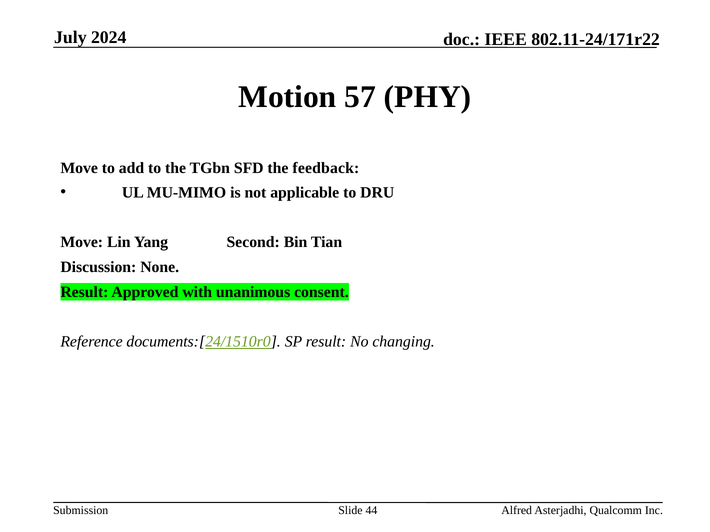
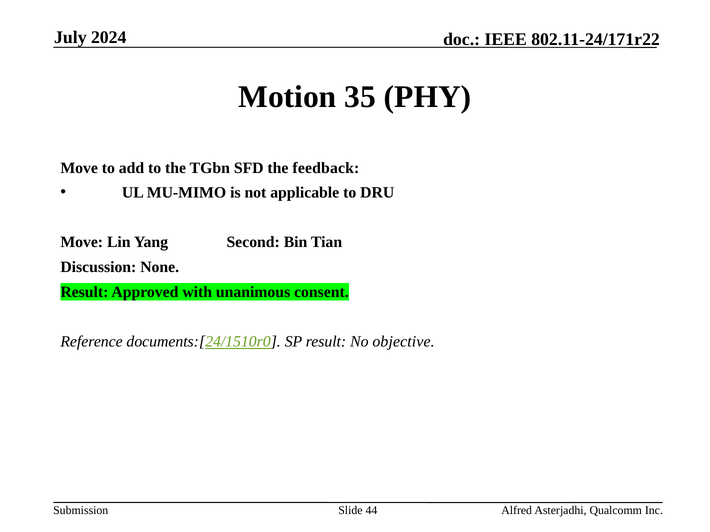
57: 57 -> 35 (360, 97)
changing: changing -> objective (404, 342)
